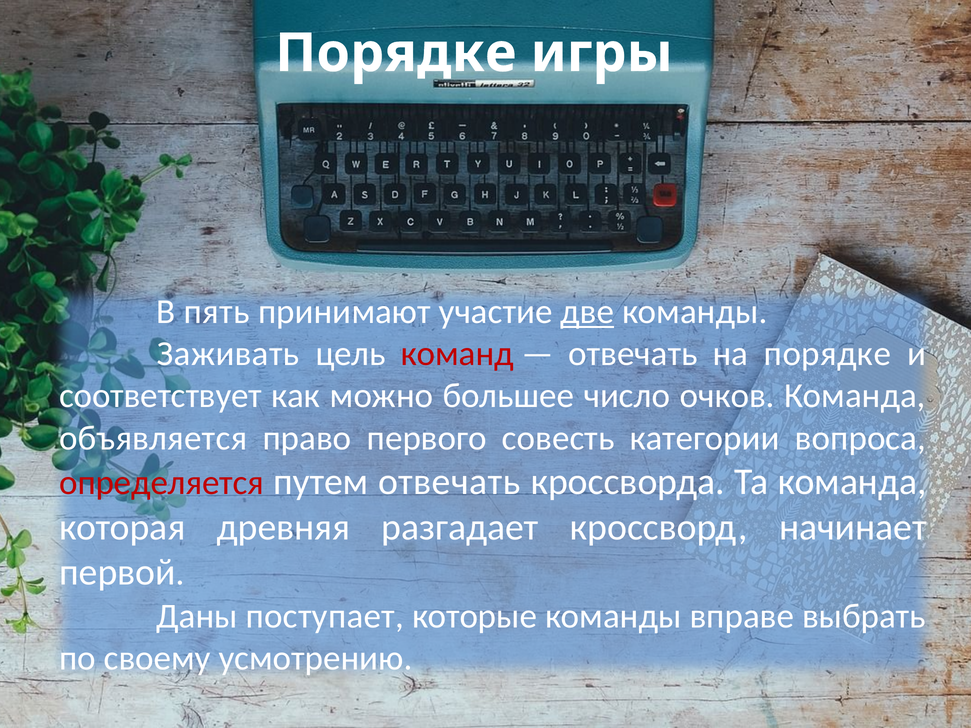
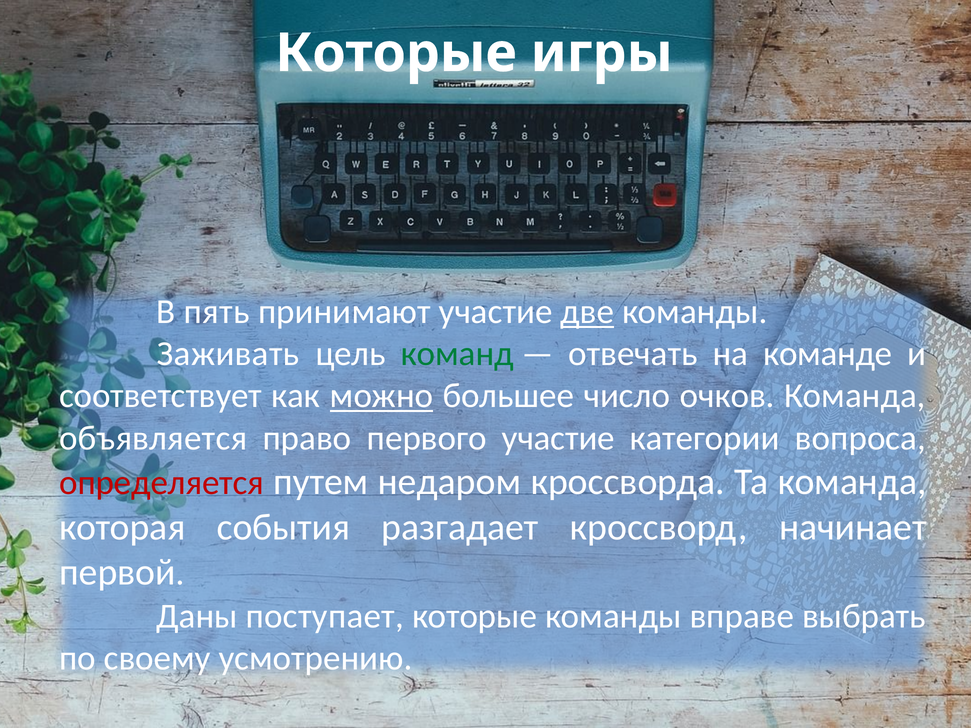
Порядке: Порядке -> Которые (396, 53)
команд colour: red -> green (457, 354)
на порядке: порядке -> команде (828, 354)
можно underline: none -> present (382, 396)
первого совесть: совесть -> участие (558, 438)
путем отвечать: отвечать -> недаром (449, 482)
древняя: древняя -> события (283, 527)
